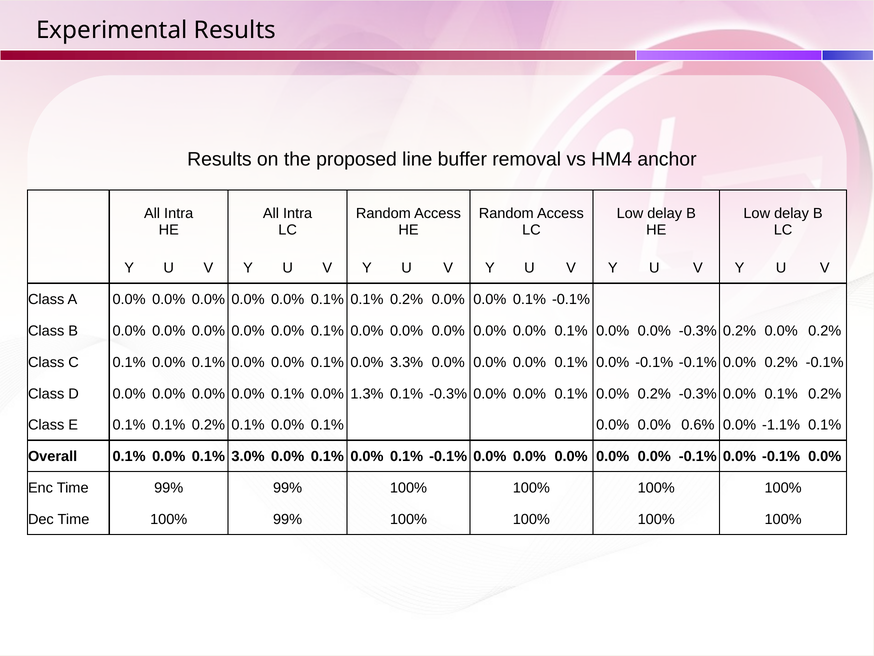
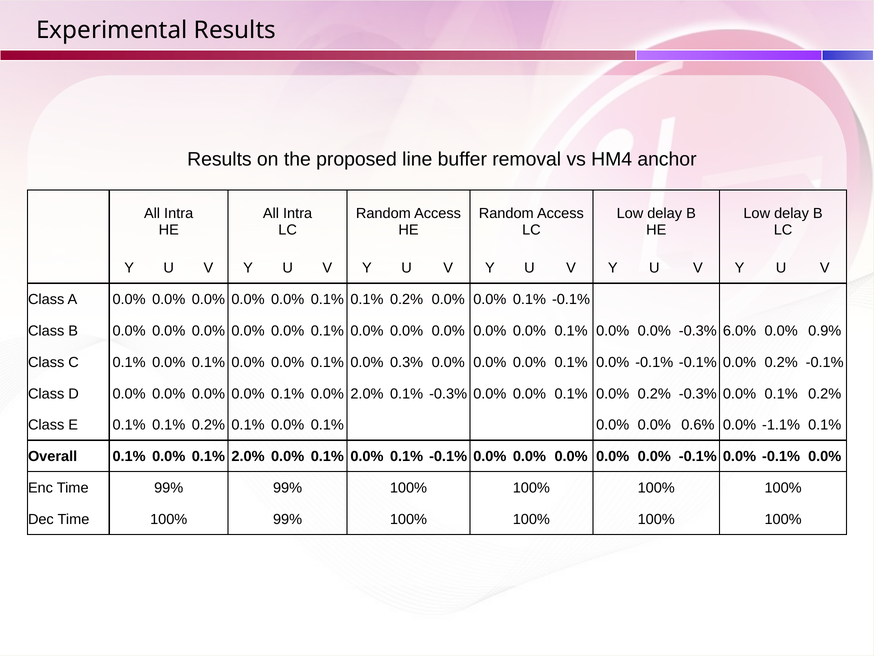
-0.3% 0.2%: 0.2% -> 6.0% (740, 331)
0.2%: 0.2% -> 0.9% (825, 331)
3.3%: 3.3% -> 0.3% (407, 362)
0.0% 1.3%: 1.3% -> 2.0% (367, 393)
0.1% 3.0%: 3.0% -> 2.0% (248, 456)
